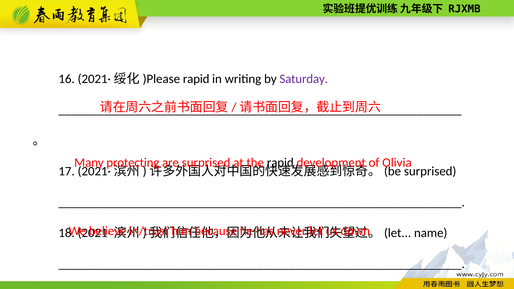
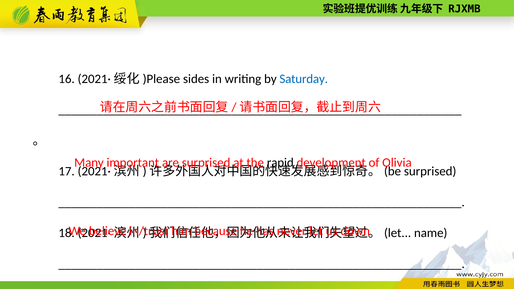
rapid: rapid -> sides (196, 79)
Saturday colour: purple -> blue (304, 79)
protecting: protecting -> important (133, 163)
